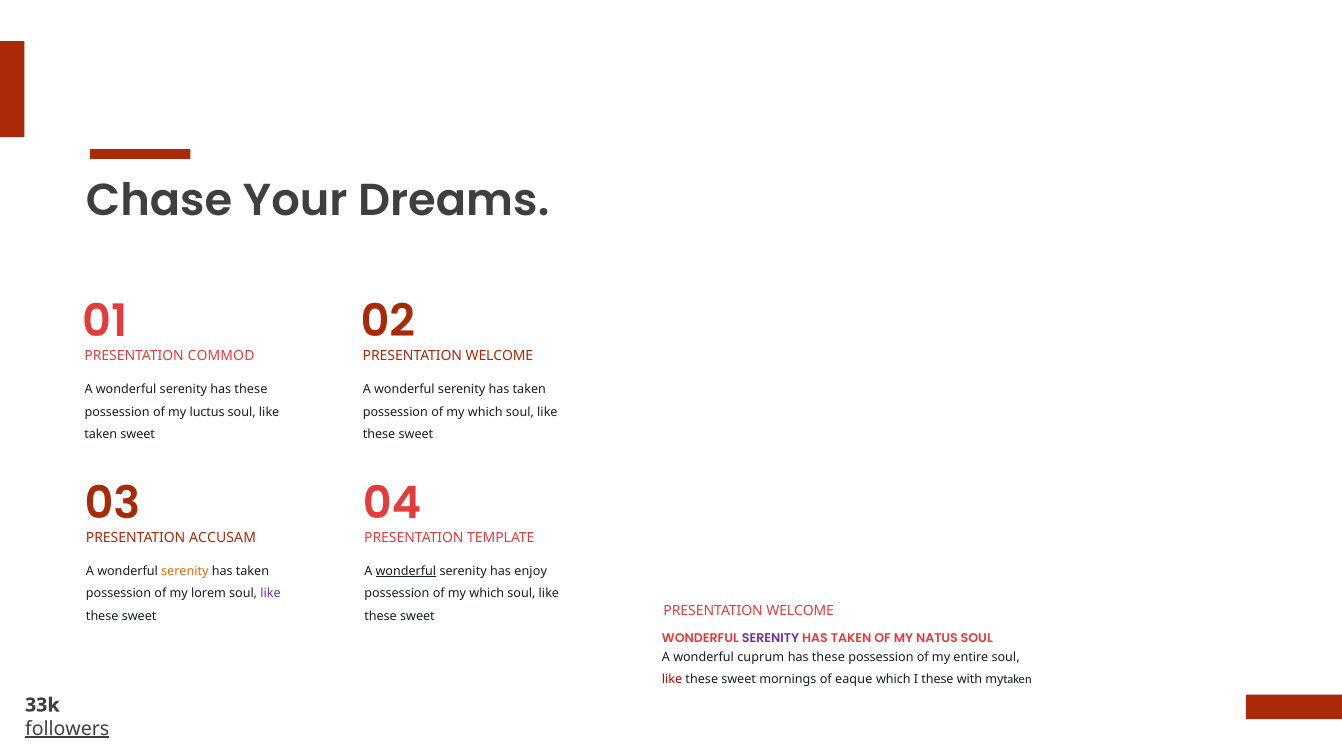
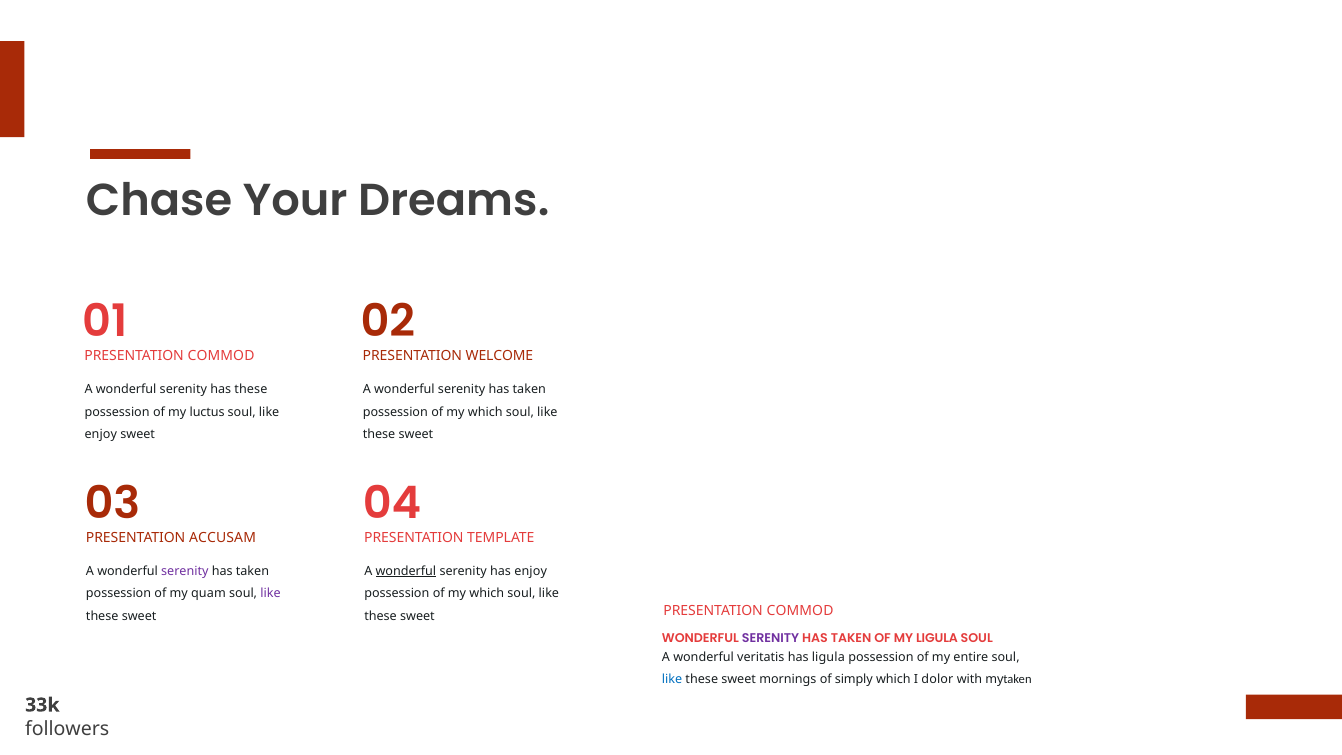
taken: taken -> enjoy (101, 435)
serenity colour: orange -> purple (185, 571)
lorem: lorem -> quam (208, 594)
WELCOME: WELCOME -> COMMOD (800, 611)
MY NATUS: NATUS -> LIGULA (937, 638)
cuprum: cuprum -> veritatis (761, 657)
these: these -> ligula (828, 657)
like colour: red -> blue (672, 680)
eaque: eaque -> simply (854, 680)
I these: these -> dolor (937, 680)
followers underline: present -> none (67, 728)
